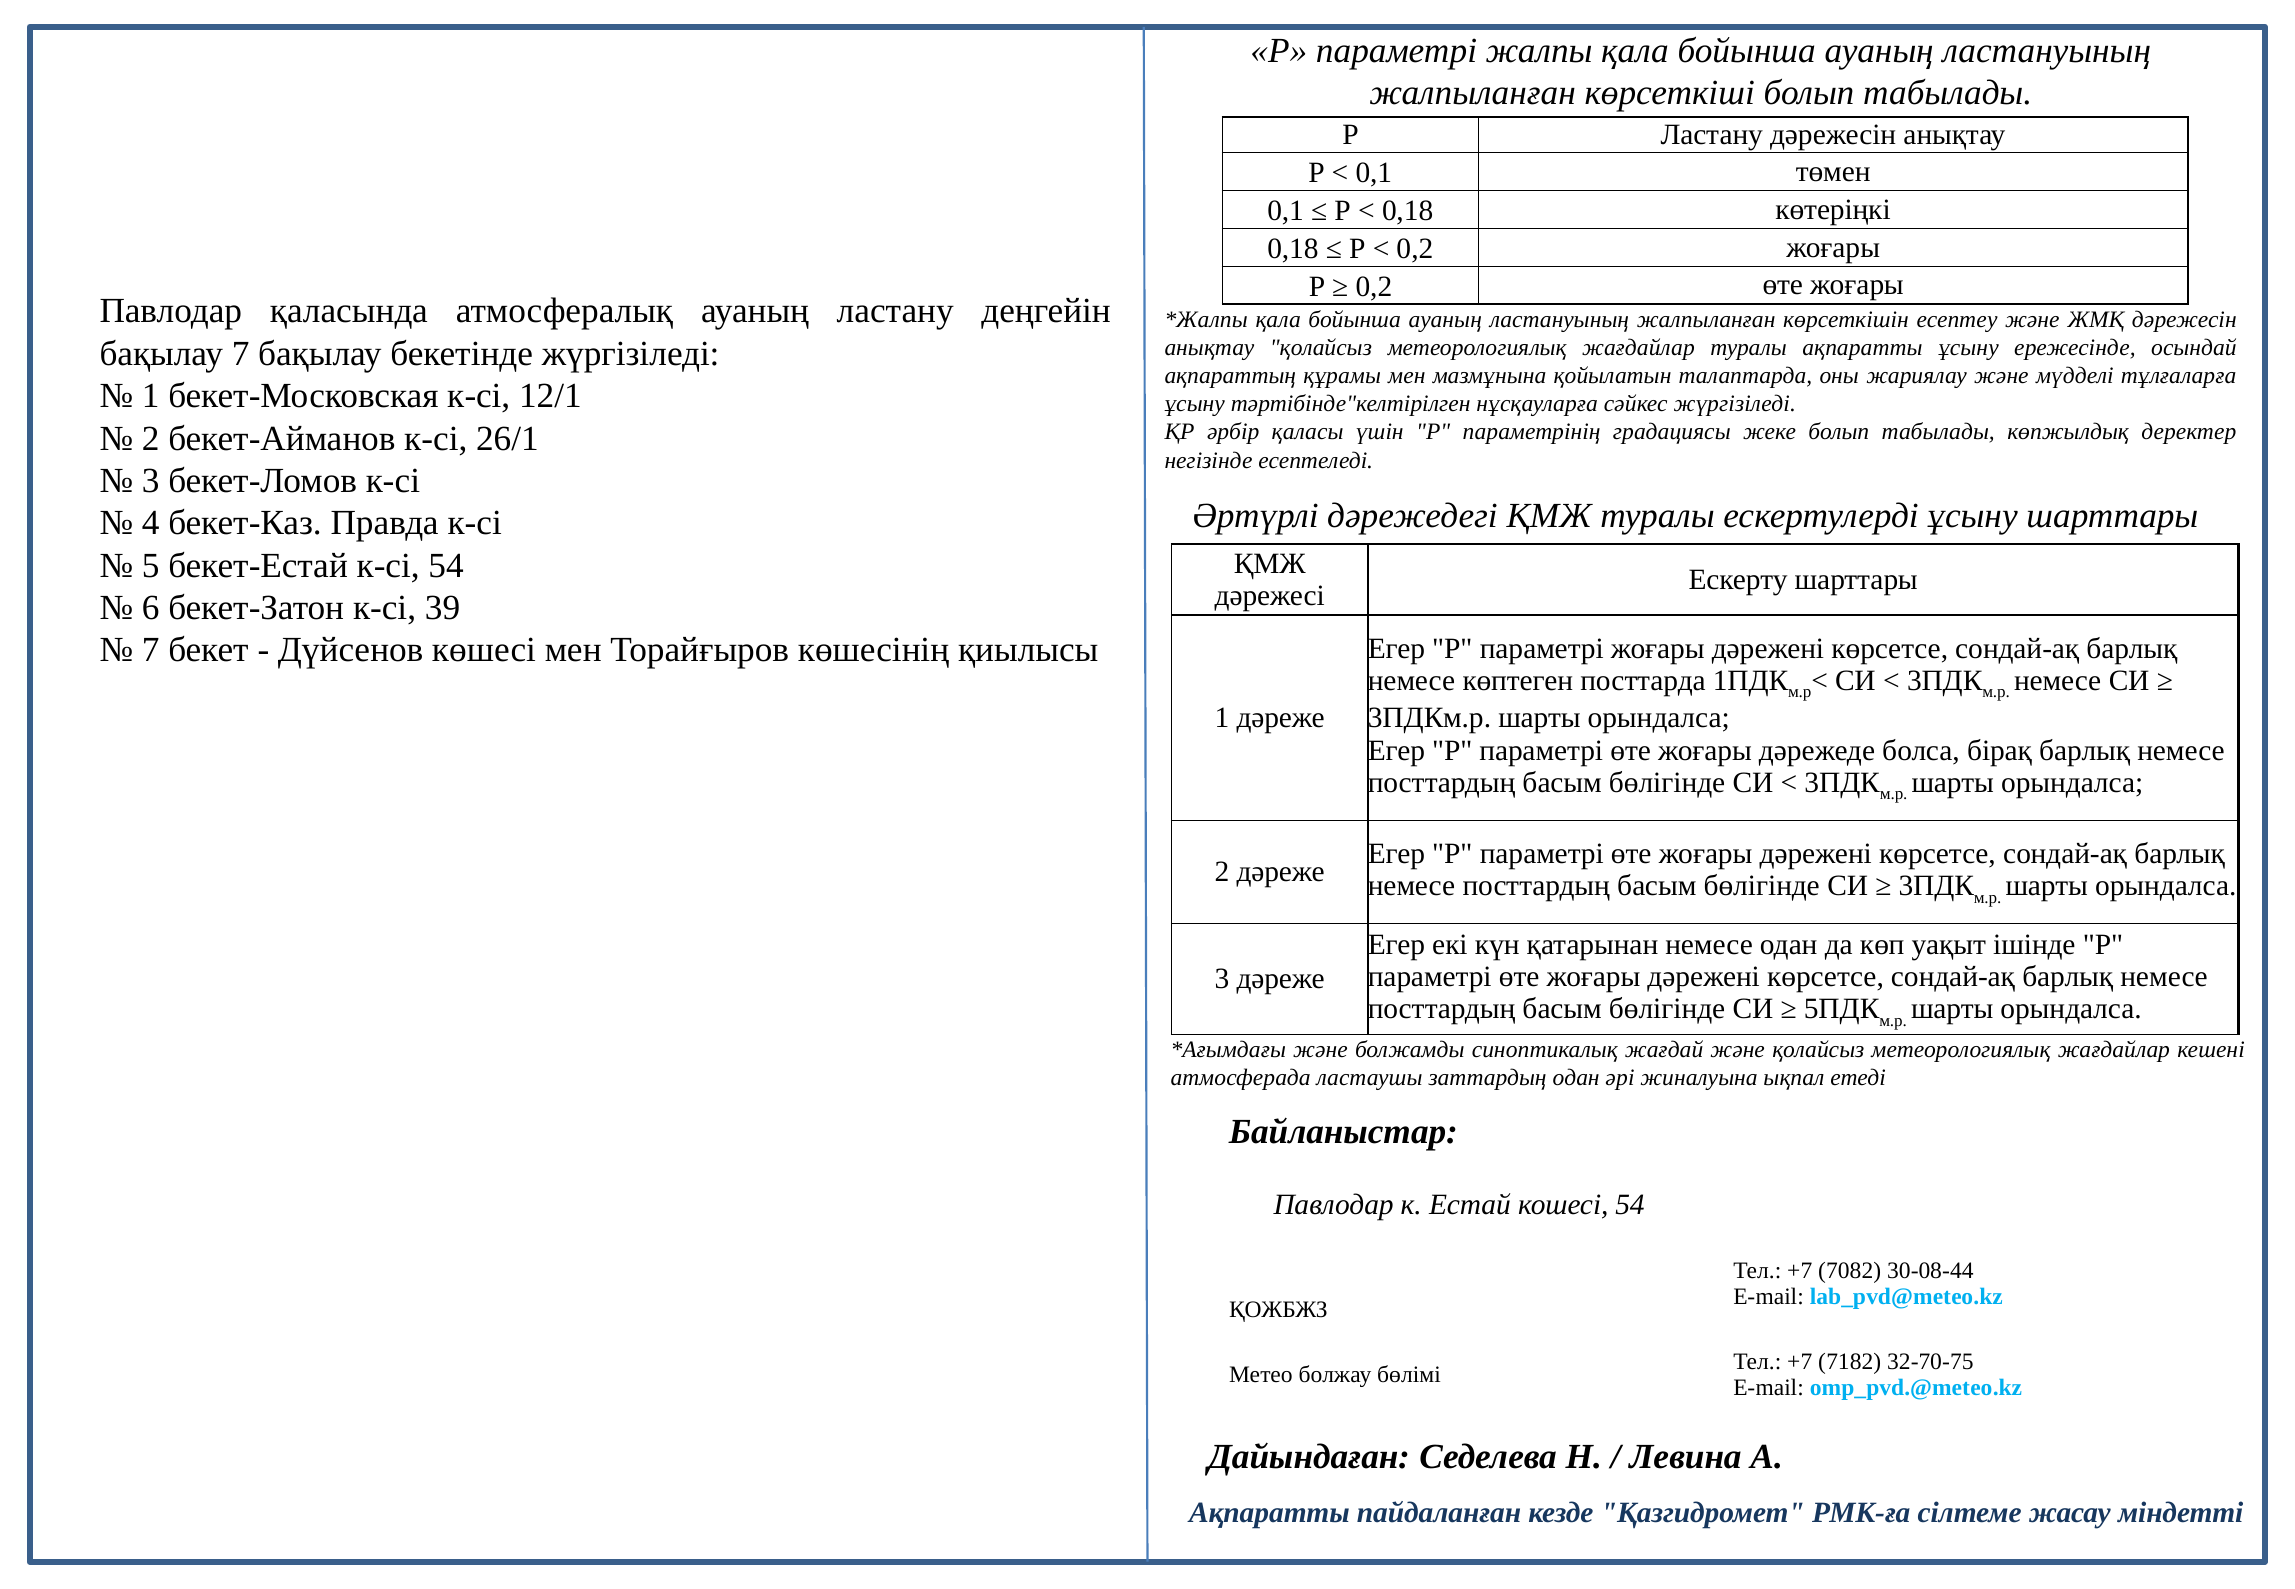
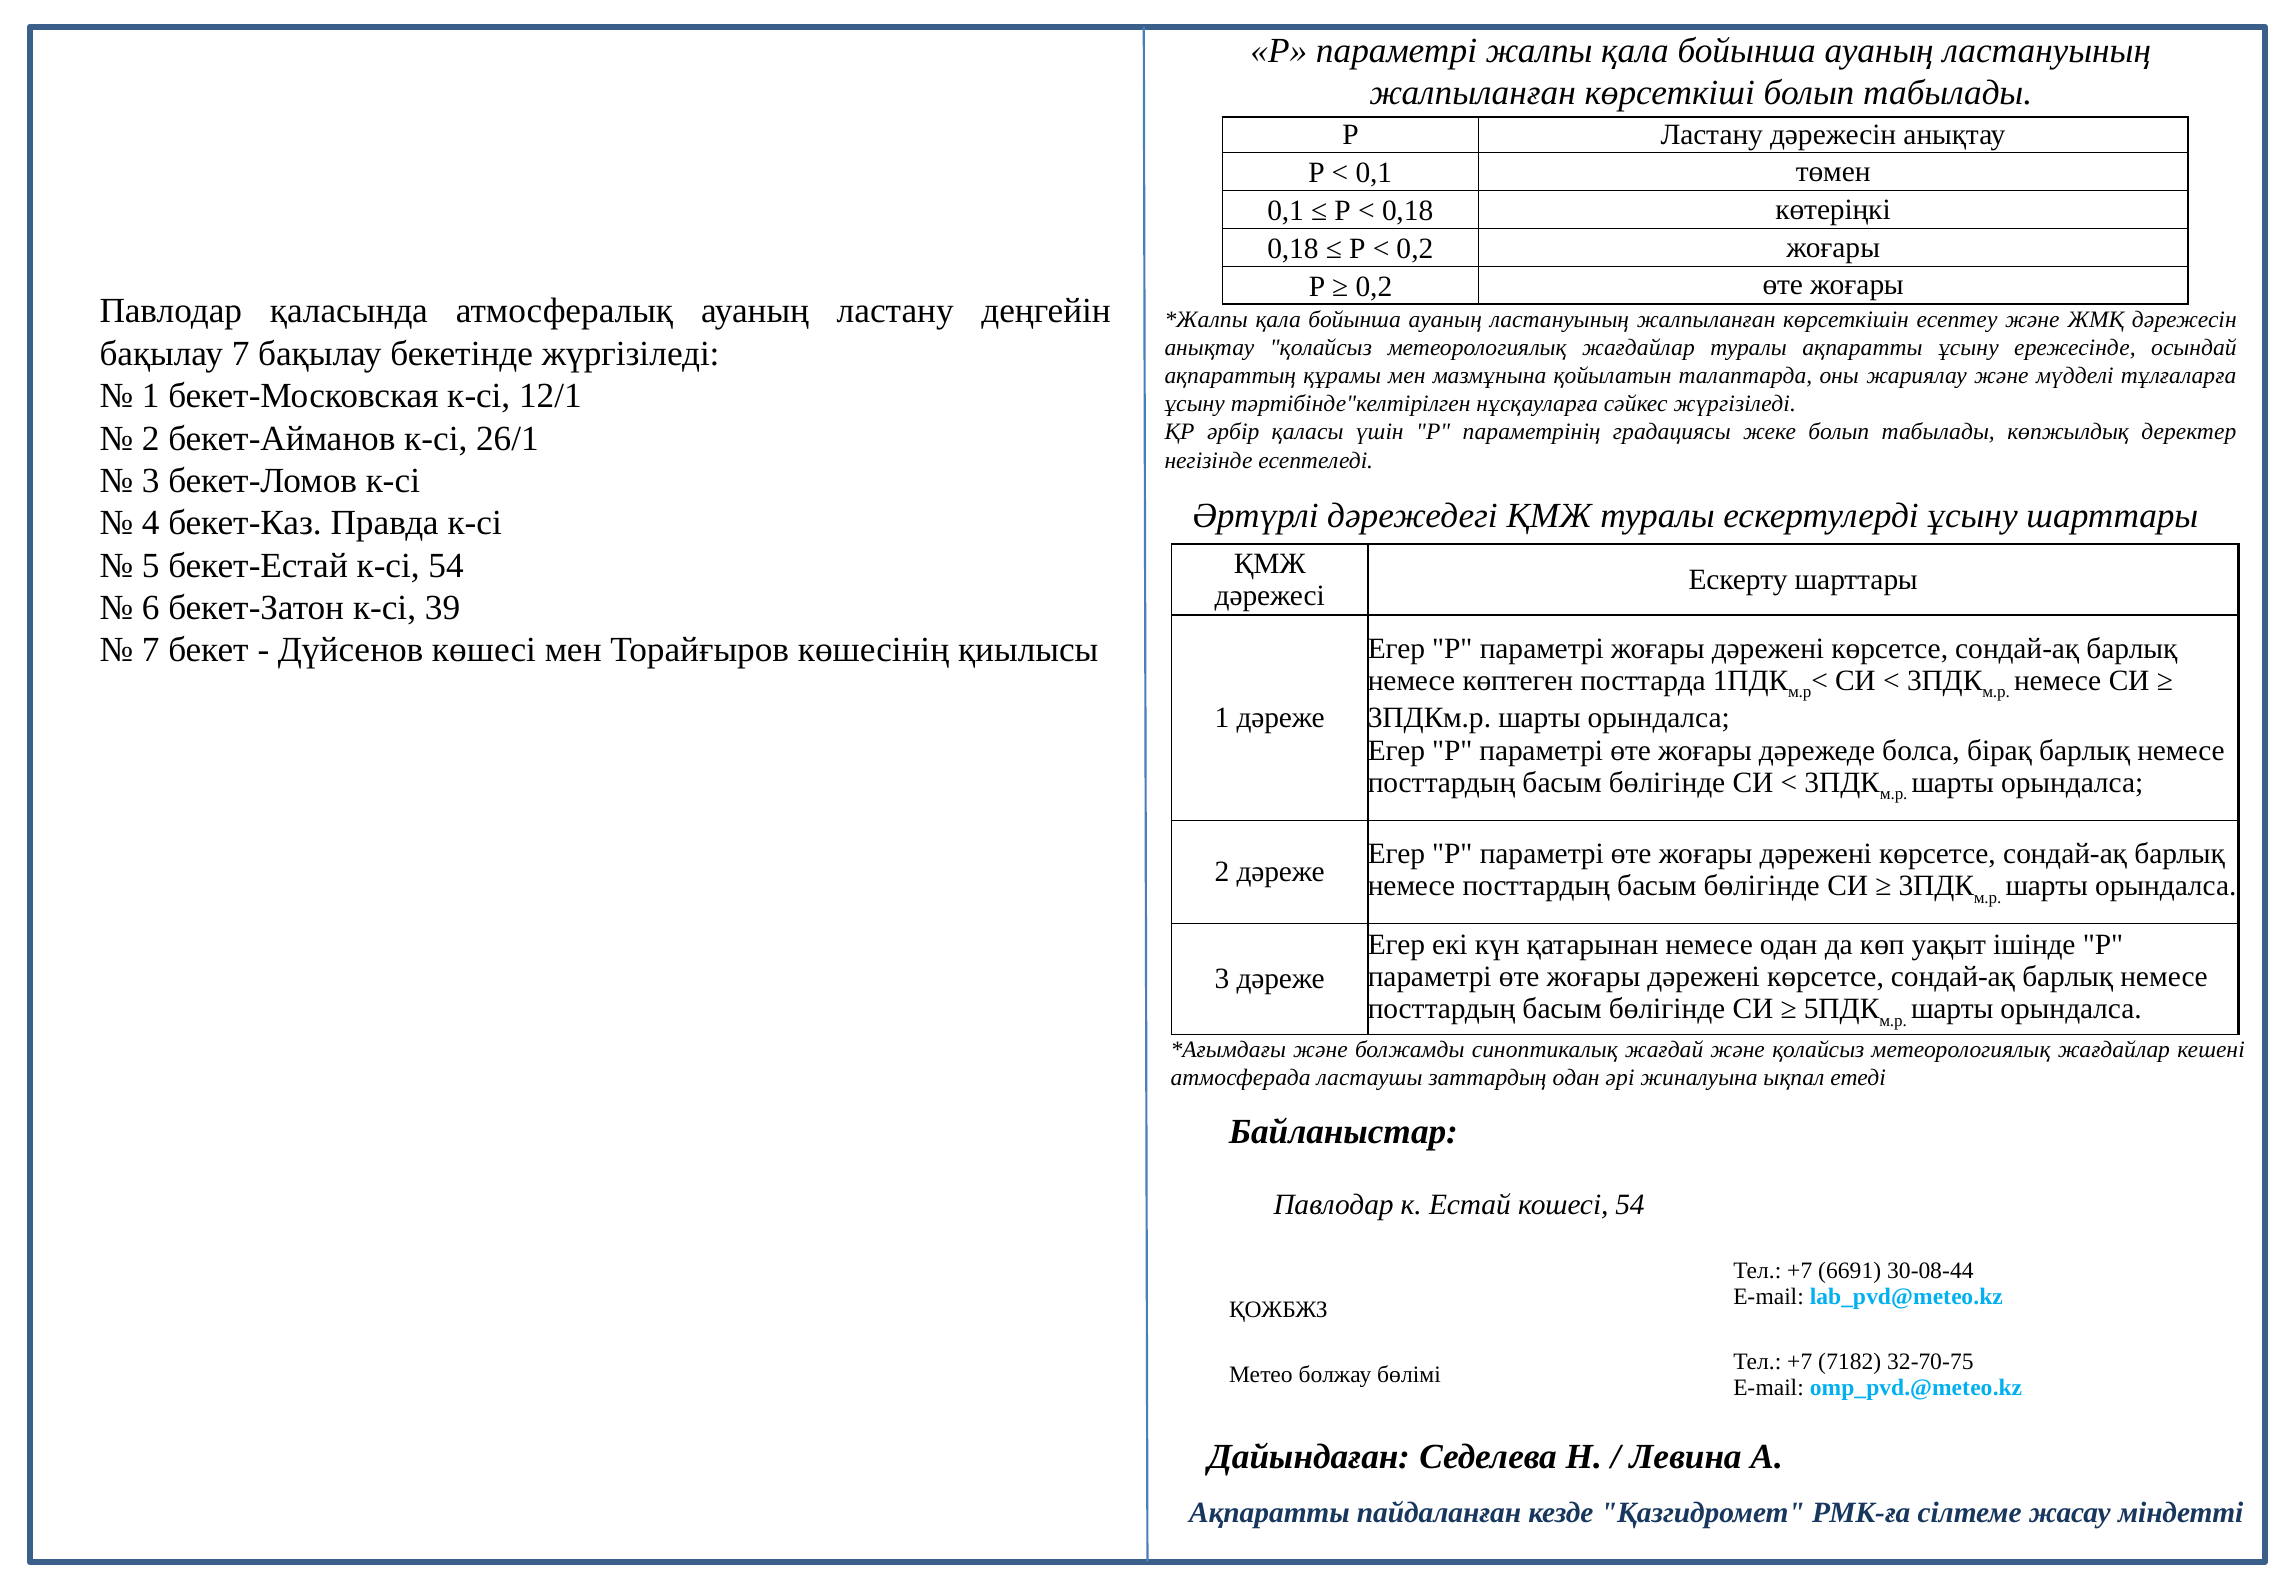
7082: 7082 -> 6691 (1850, 1270)
